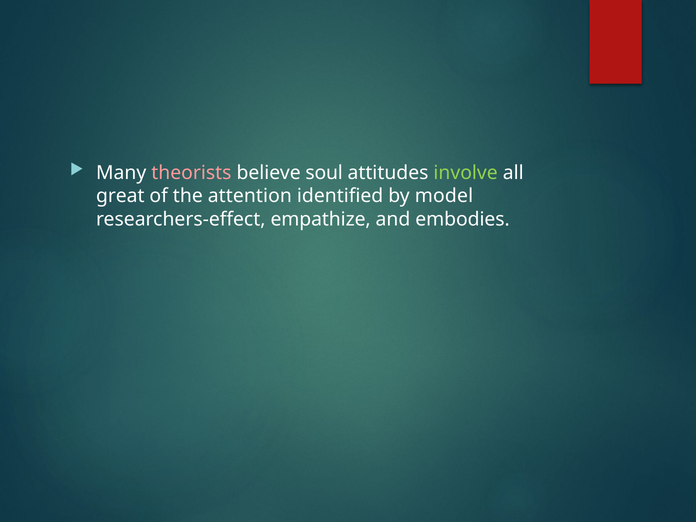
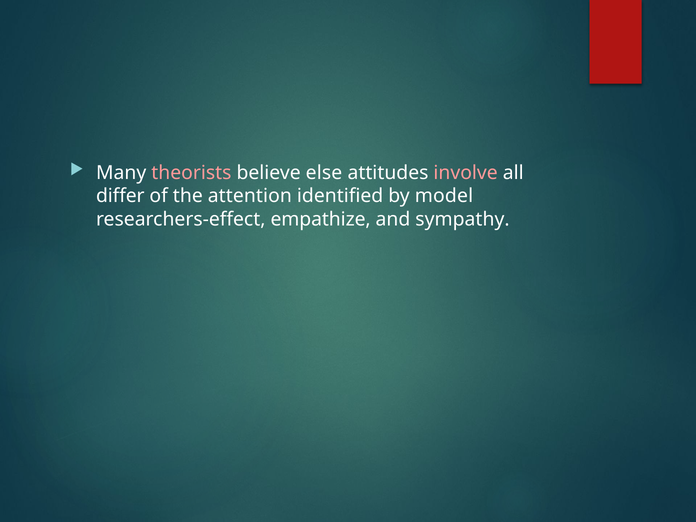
soul: soul -> else (324, 173)
involve colour: light green -> pink (466, 173)
great: great -> differ (120, 196)
embodies: embodies -> sympathy (462, 219)
